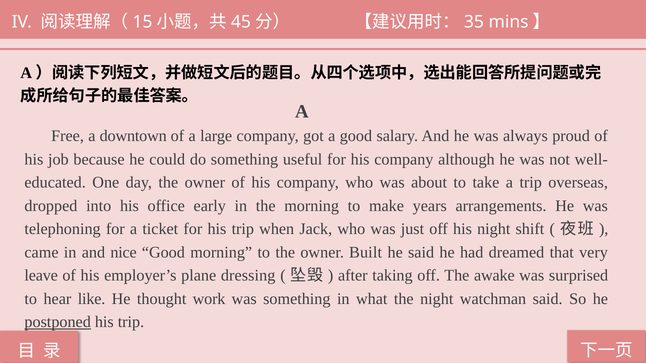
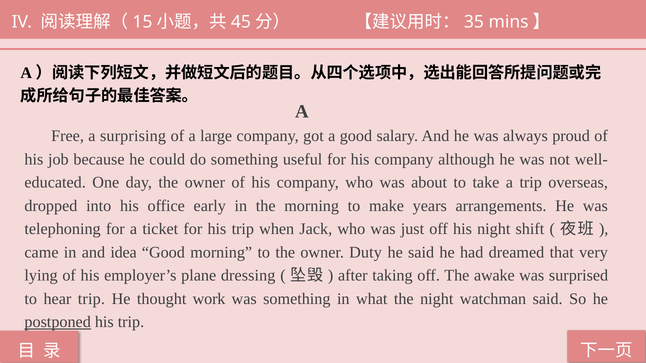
downtown: downtown -> surprising (133, 136)
nice: nice -> idea (124, 253)
Built: Built -> Duty (366, 253)
leave: leave -> lying (41, 276)
hear like: like -> trip (91, 299)
